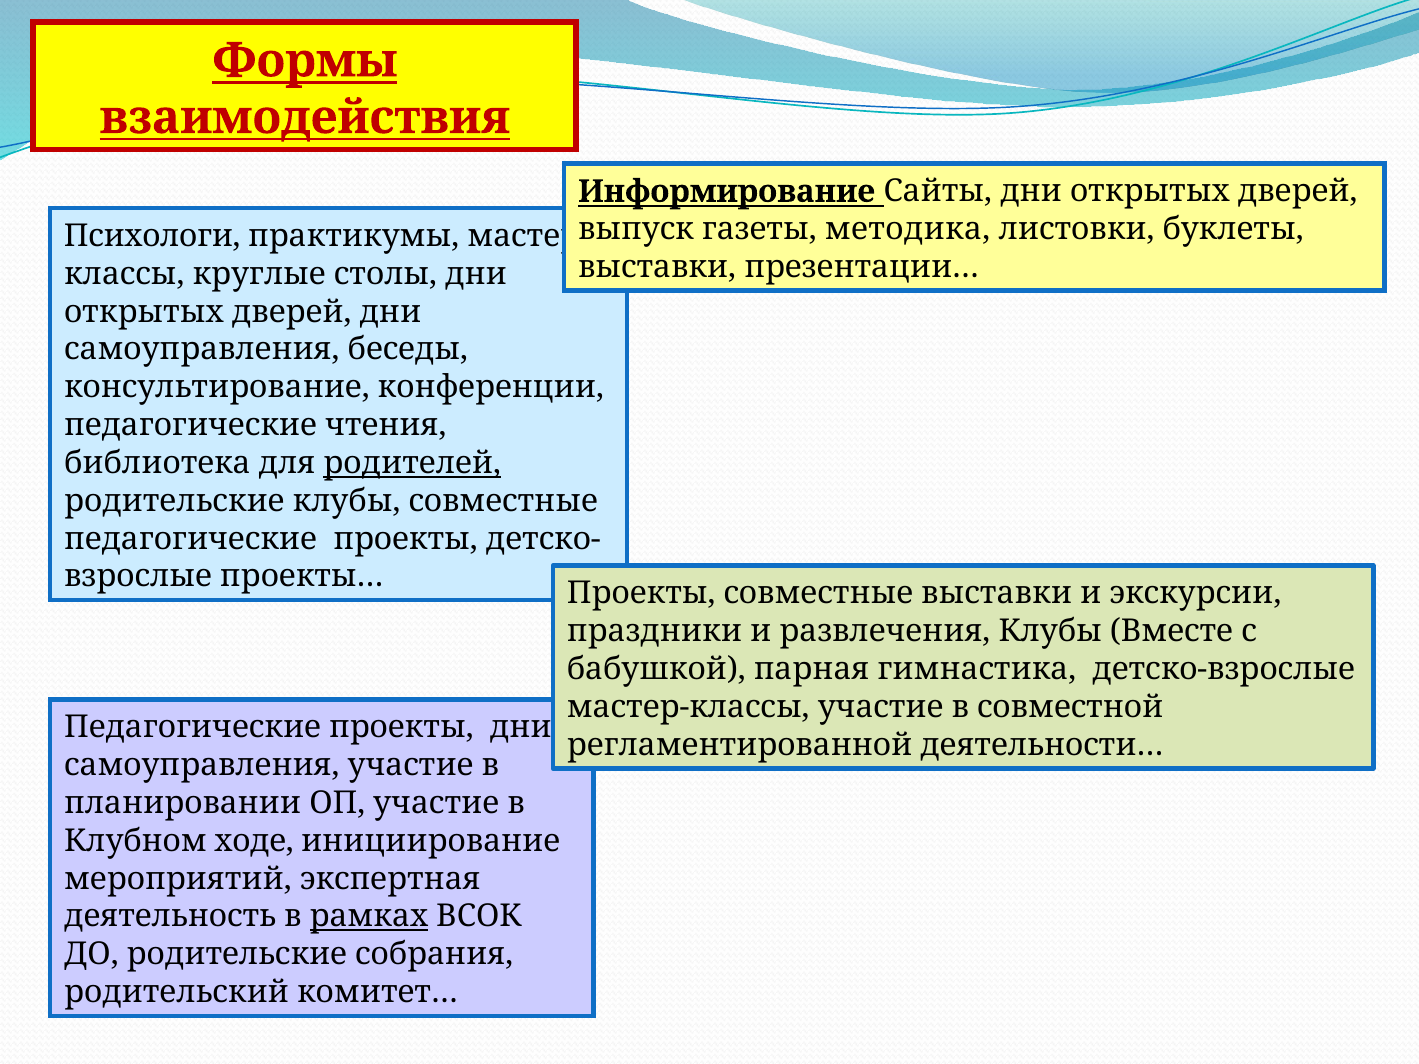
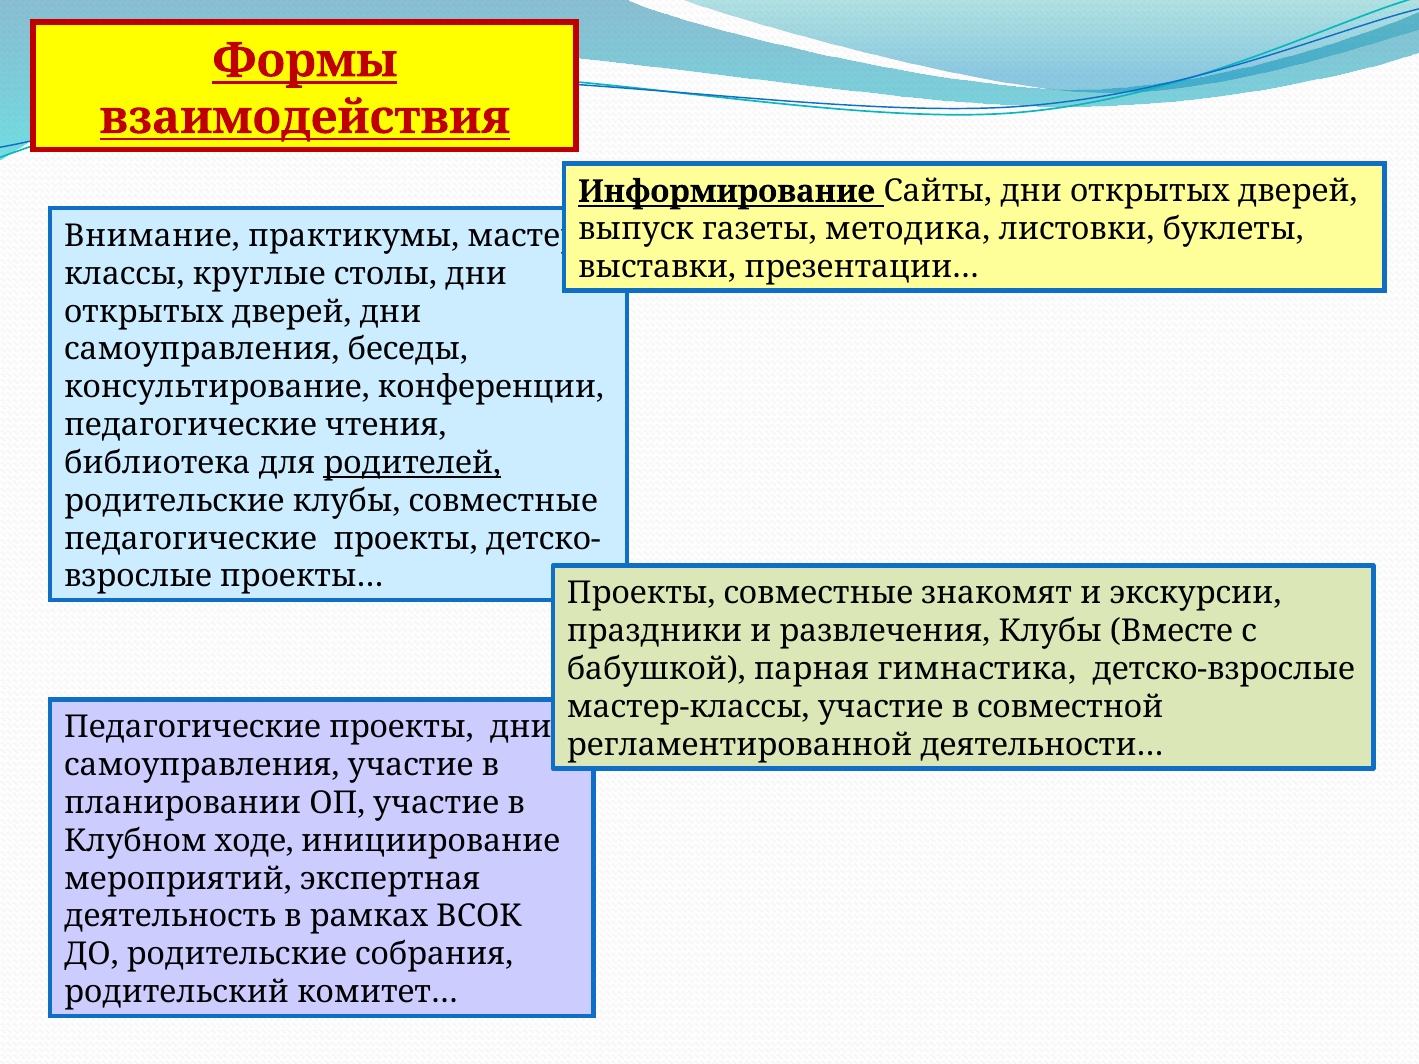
Психологи: Психологи -> Внимание (152, 236)
совместные выставки: выставки -> знакомят (997, 594)
рамках underline: present -> none (369, 917)
